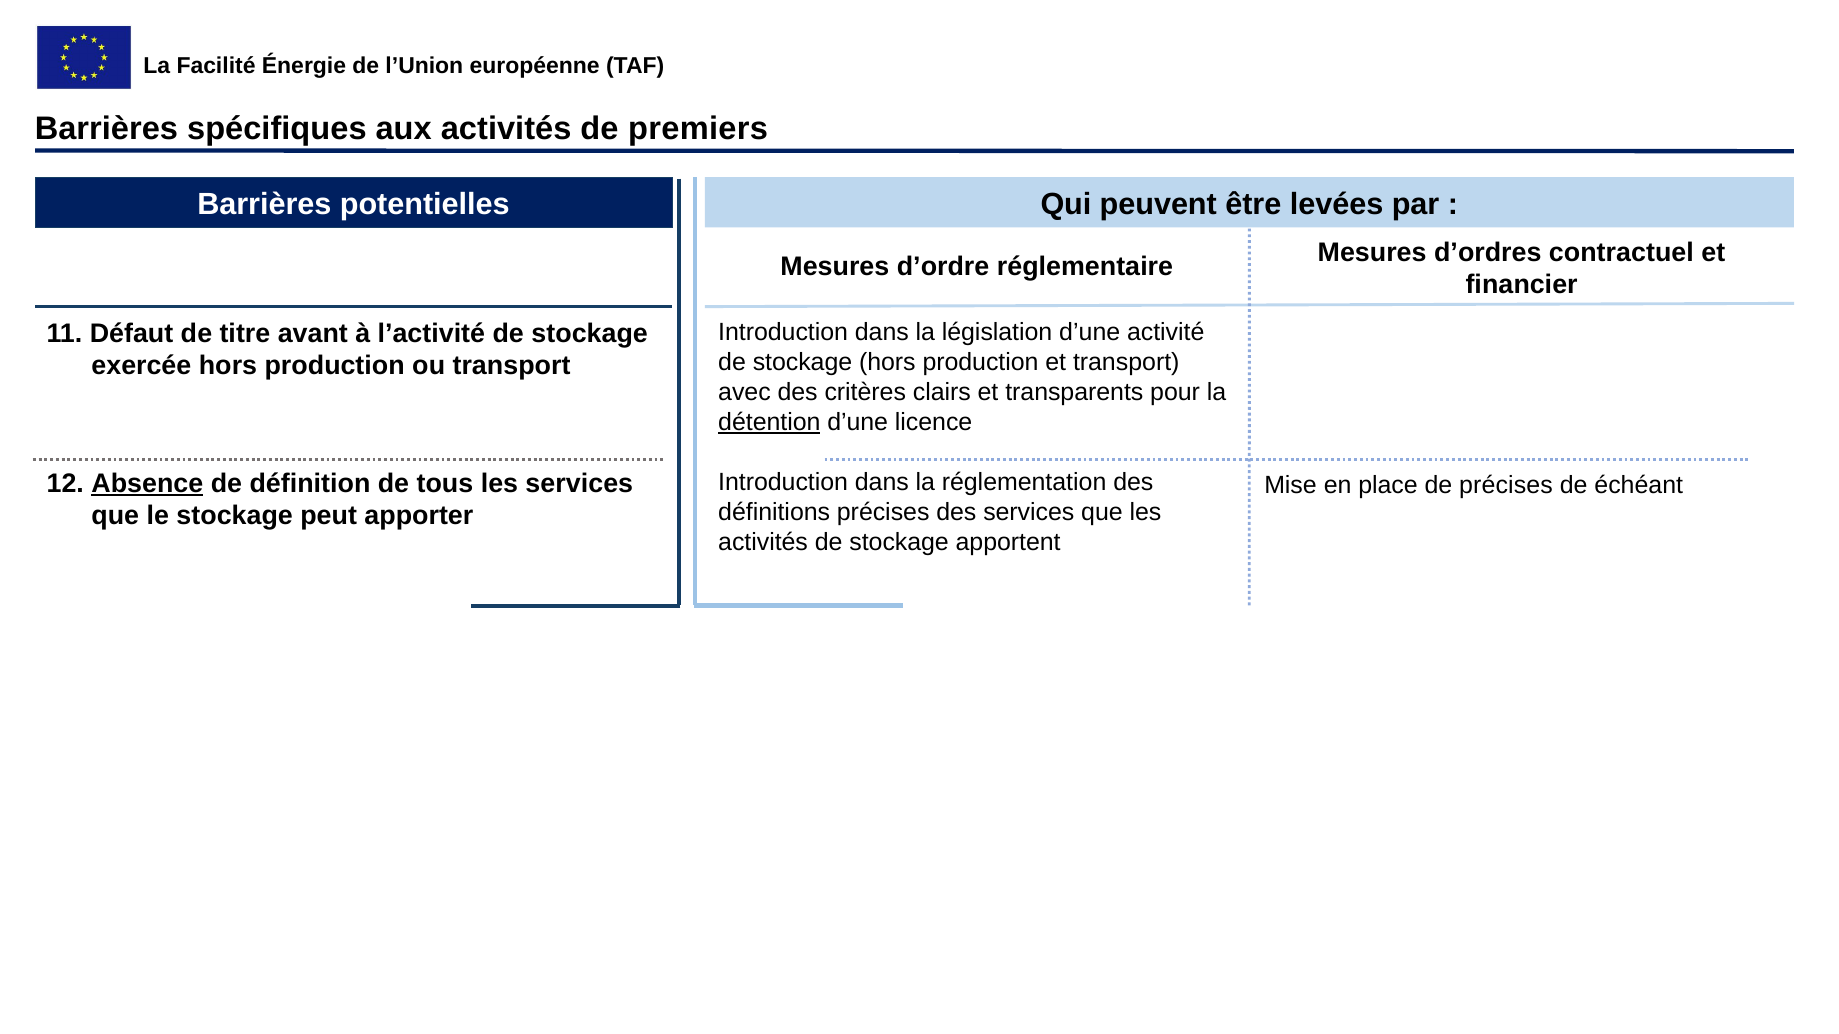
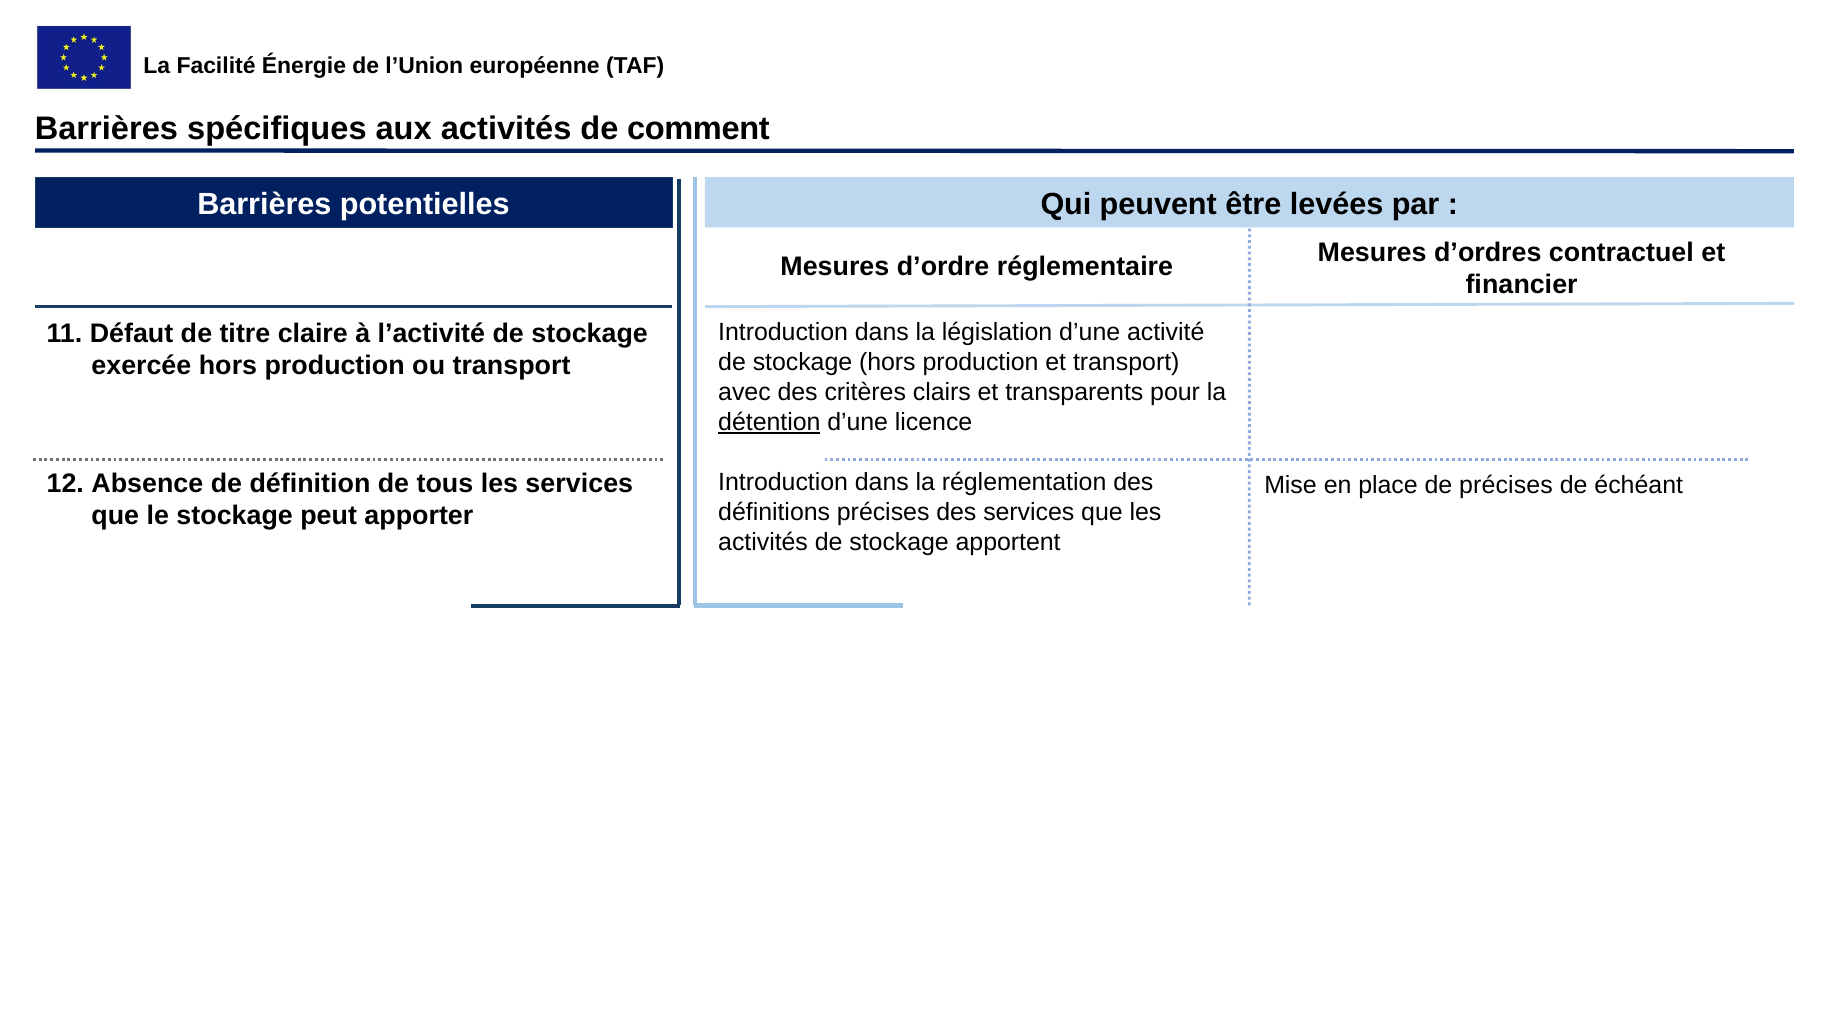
premiers: premiers -> comment (698, 128)
avant: avant -> claire (313, 334)
Absence underline: present -> none (147, 484)
